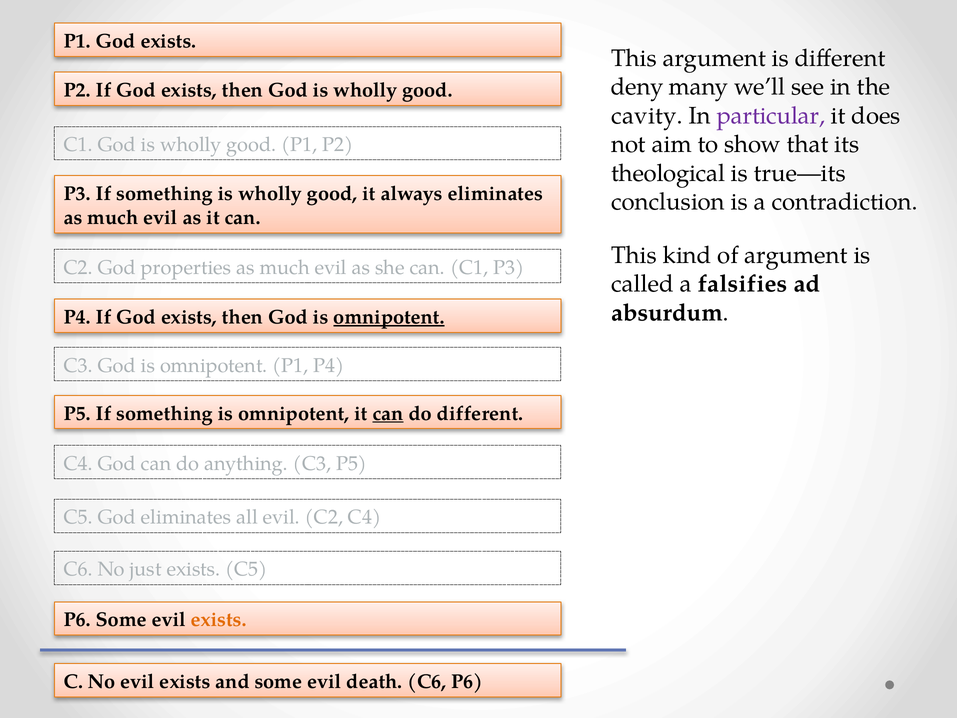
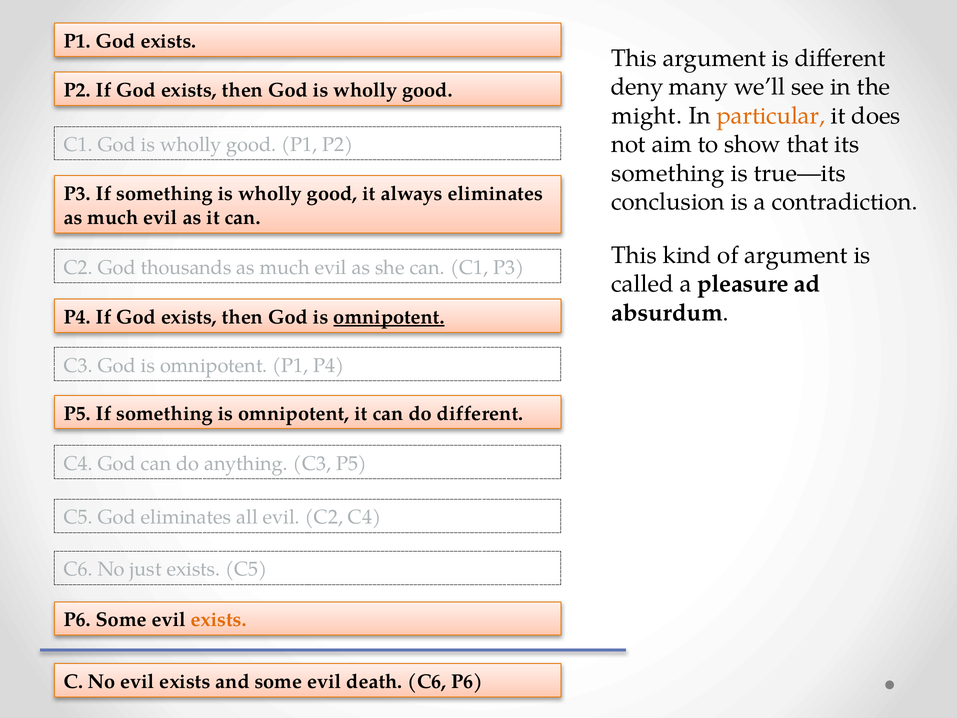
cavity: cavity -> might (647, 116)
particular colour: purple -> orange (771, 116)
theological: theological -> something (668, 173)
properties: properties -> thousands (186, 267)
falsifies: falsifies -> pleasure (743, 284)
can underline: present -> none (388, 413)
